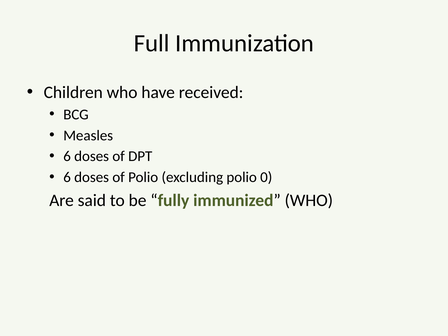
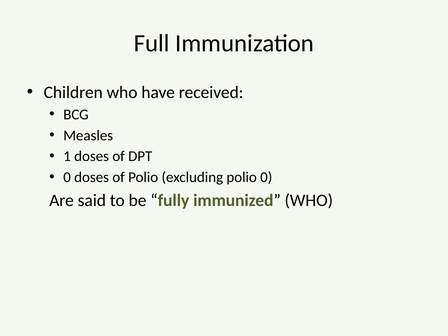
6: 6 -> 1 (67, 156)
6: 6 -> 0 (67, 177)
